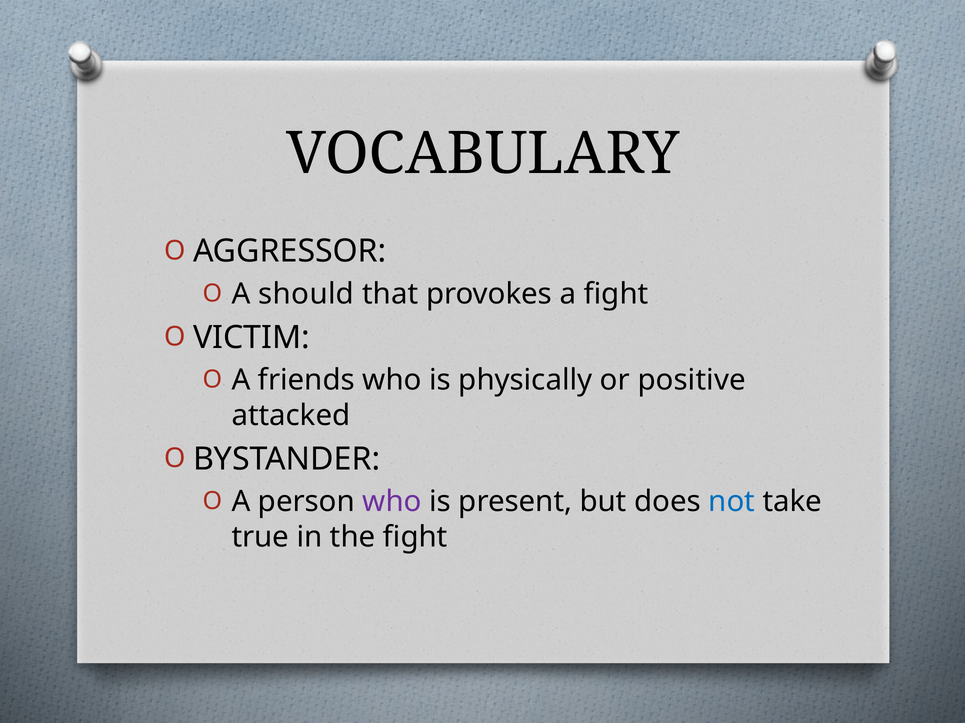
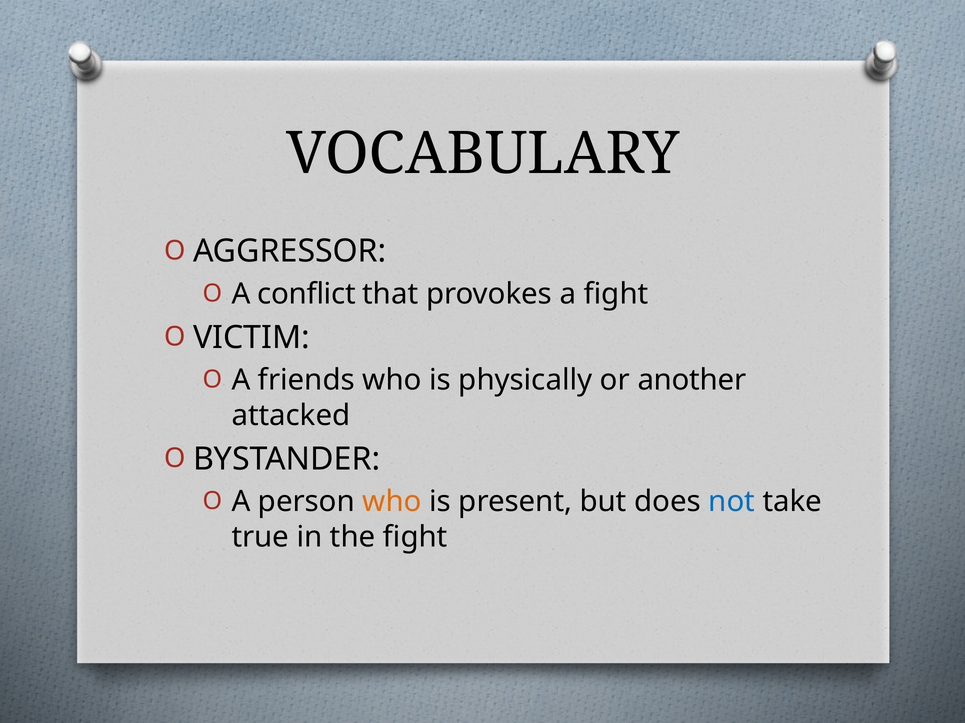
should: should -> conflict (307, 294)
positive: positive -> another (692, 381)
who colour: purple -> orange (392, 502)
